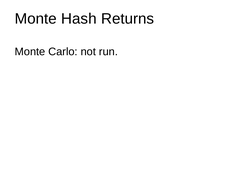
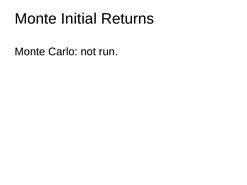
Hash: Hash -> Initial (79, 19)
